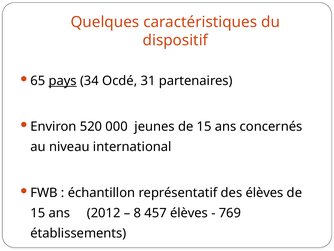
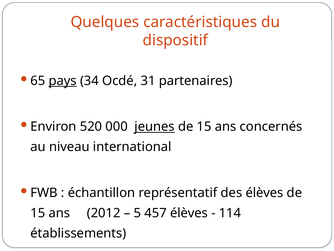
jeunes underline: none -> present (155, 126)
8: 8 -> 5 (137, 213)
769: 769 -> 114 (230, 213)
